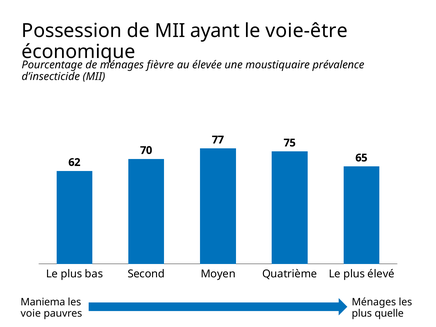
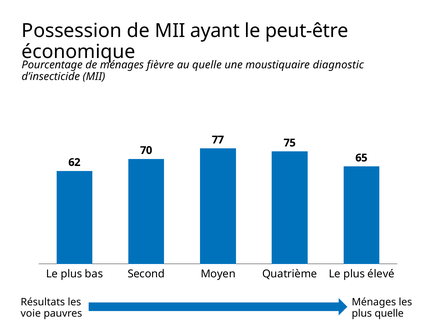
voie-être: voie-être -> peut-être (307, 31)
au élevée: élevée -> quelle (207, 65)
prévalence: prévalence -> diagnostic (338, 65)
Maniema: Maniema -> Résultats (43, 302)
